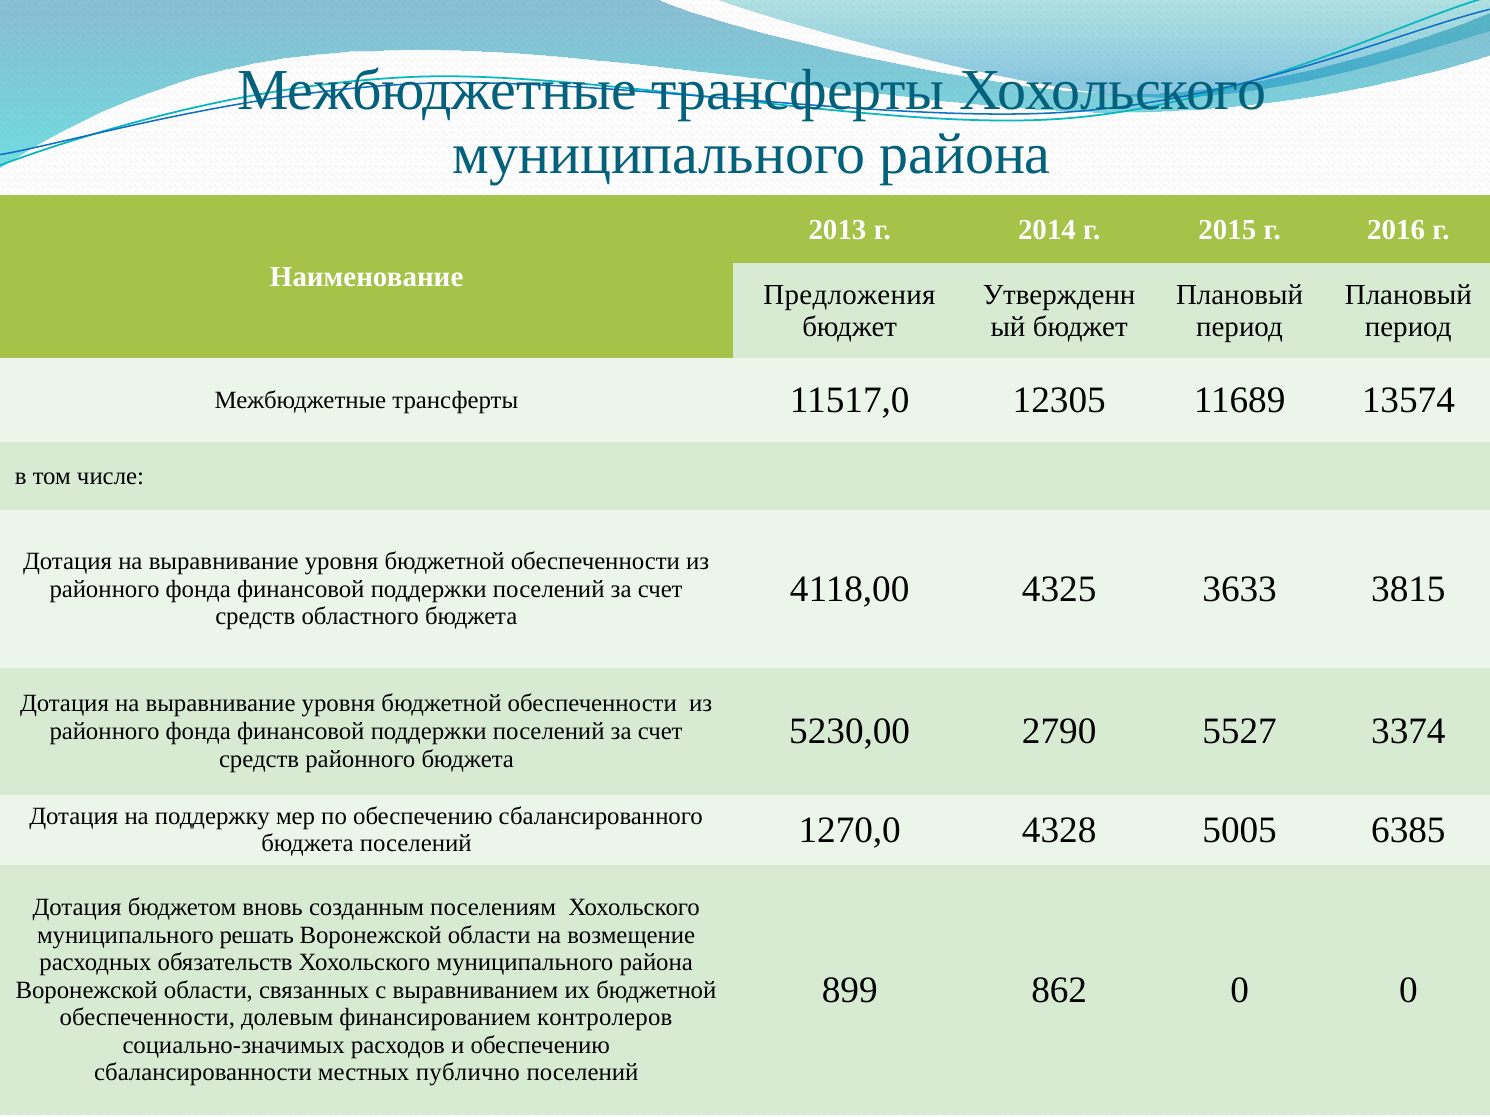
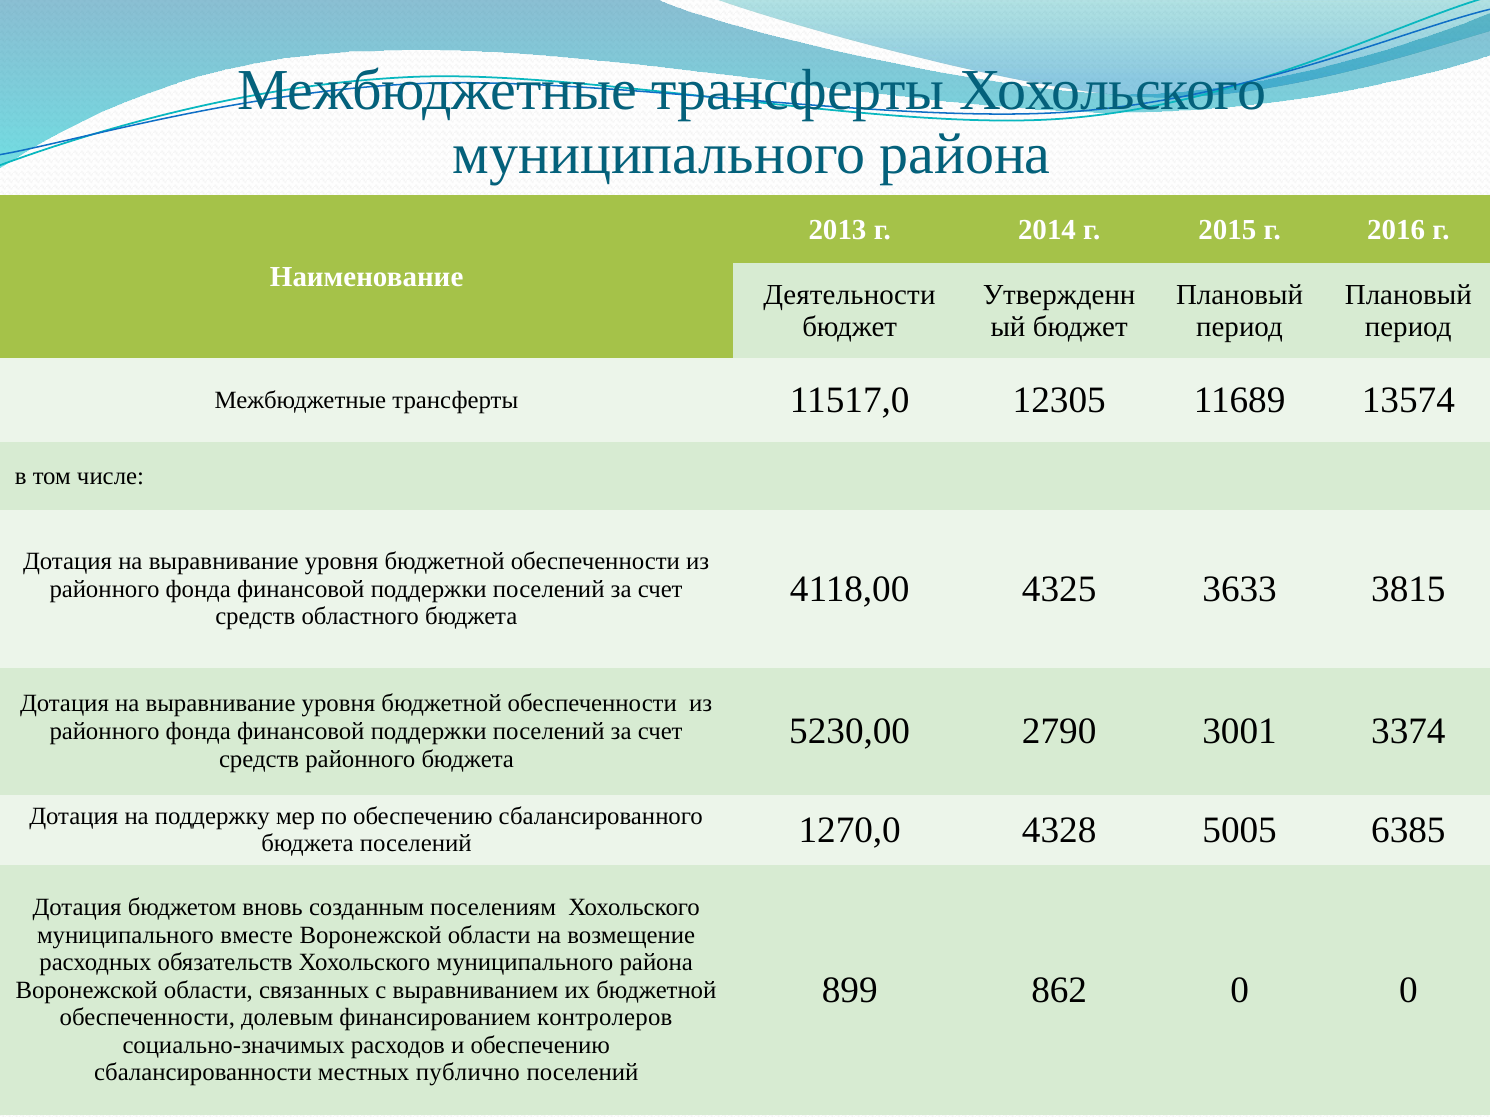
Предложения: Предложения -> Деятельности (849, 295)
5527: 5527 -> 3001 (1240, 732)
решать: решать -> вместе (257, 935)
